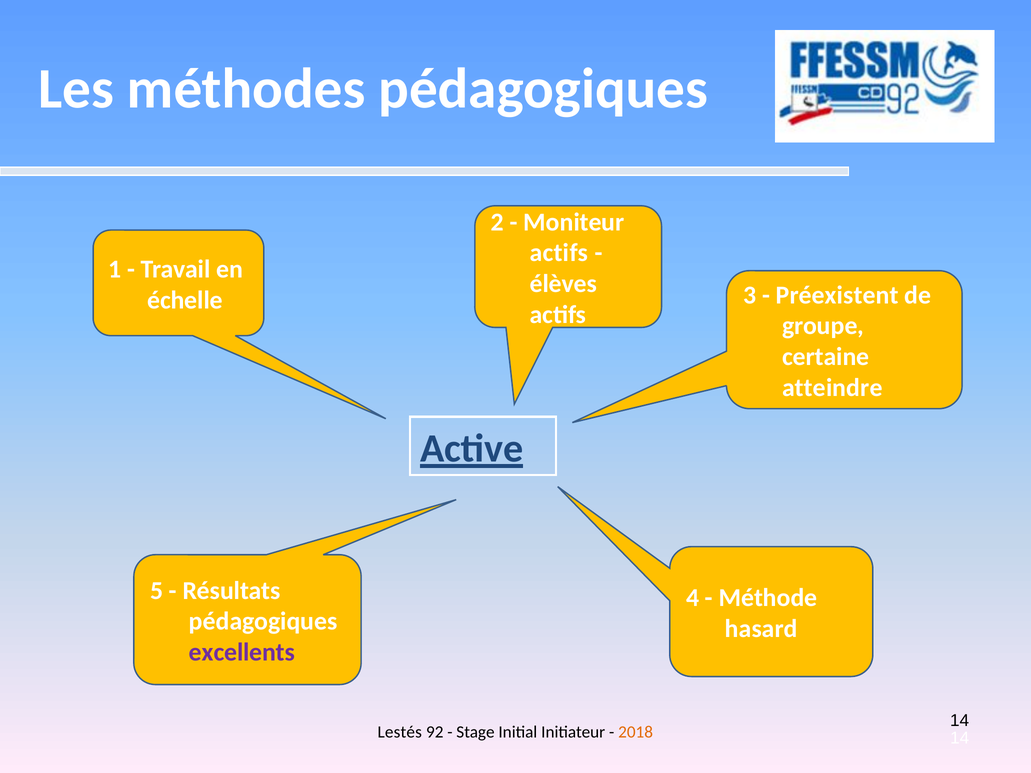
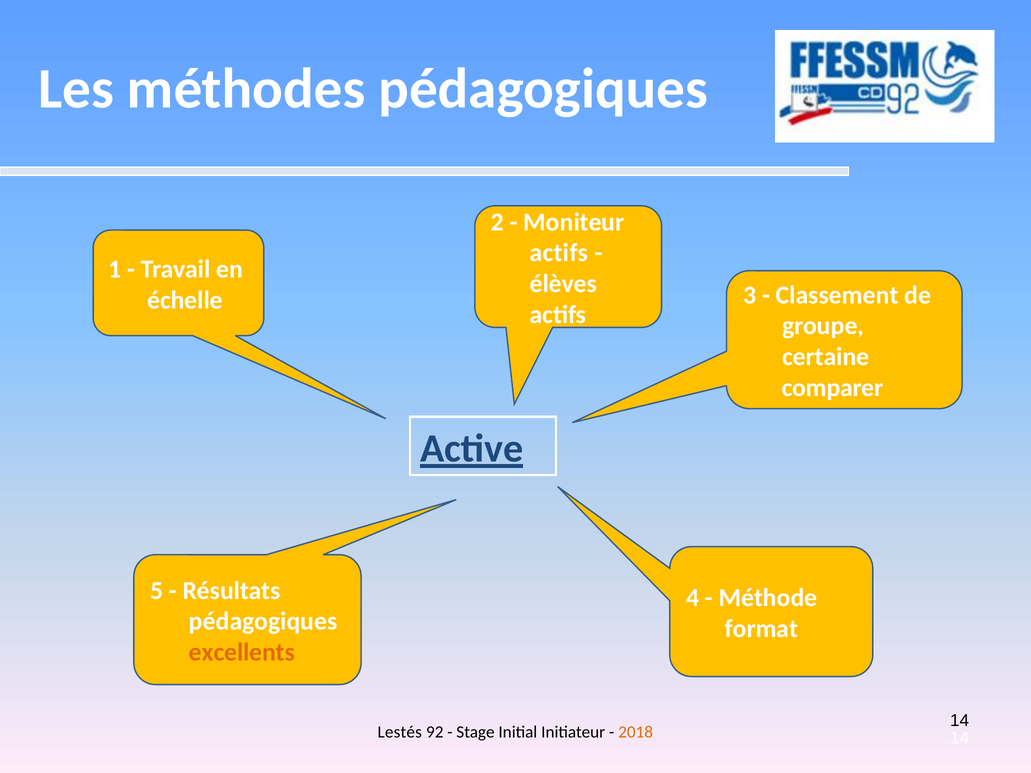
Préexistent: Préexistent -> Classement (837, 295)
atteindre: atteindre -> comparer (832, 388)
hasard: hasard -> format (761, 629)
excellents colour: purple -> orange (242, 653)
